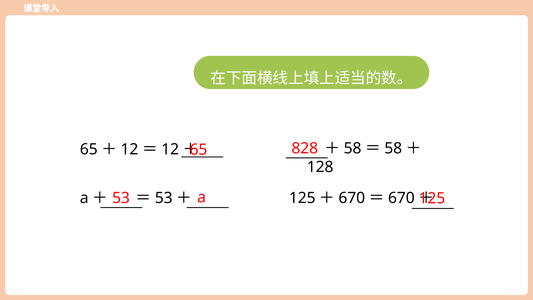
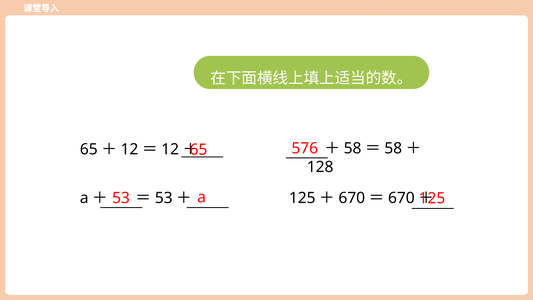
828: 828 -> 576 (305, 148)
